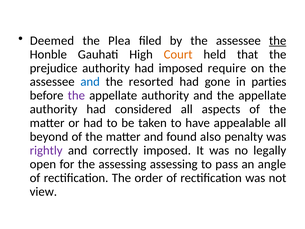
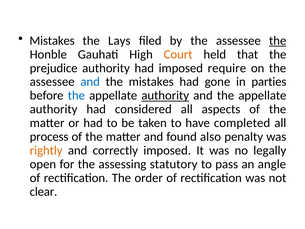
Deemed: Deemed -> Mistakes (52, 41)
Plea: Plea -> Lays (119, 41)
the resorted: resorted -> mistakes (151, 82)
the colour: purple -> blue (76, 95)
authority underline: none -> present (165, 95)
appealable: appealable -> completed (242, 123)
beyond: beyond -> process (49, 137)
rightly colour: purple -> orange (46, 150)
assessing assessing: assessing -> statutory (174, 164)
view: view -> clear (43, 192)
